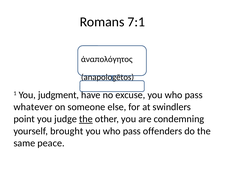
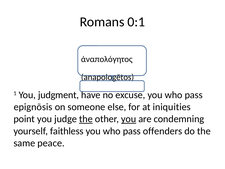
7:1: 7:1 -> 0:1 (136, 22)
whatever: whatever -> epignōsis (33, 107)
swindlers: swindlers -> iniquities (172, 107)
you underline: none -> present (129, 119)
brought: brought -> faithless (67, 131)
